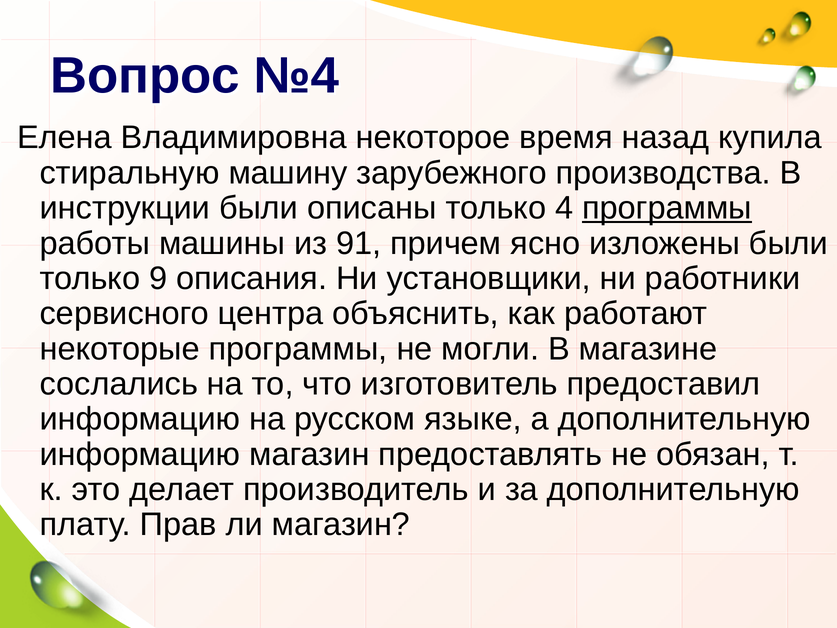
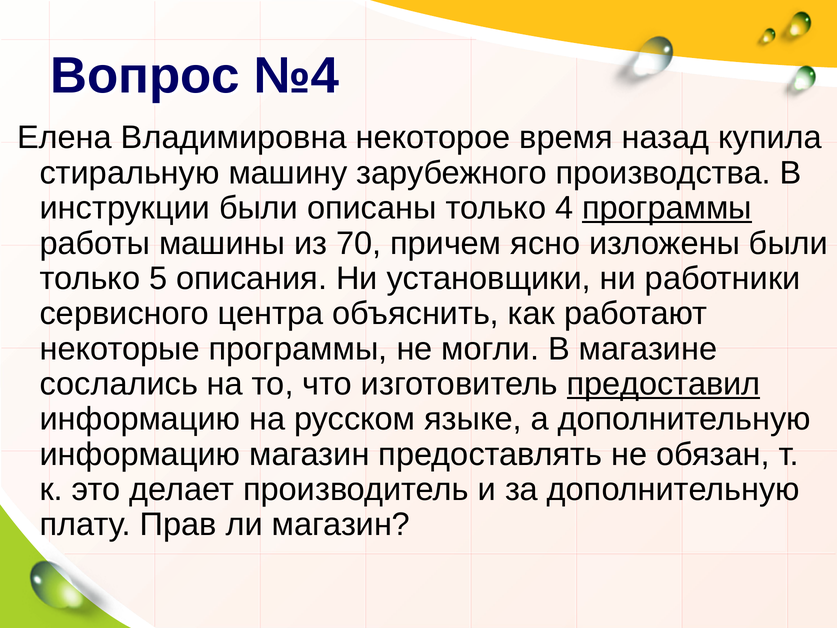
91: 91 -> 70 (359, 243)
9: 9 -> 5 (158, 278)
предоставил underline: none -> present (664, 384)
